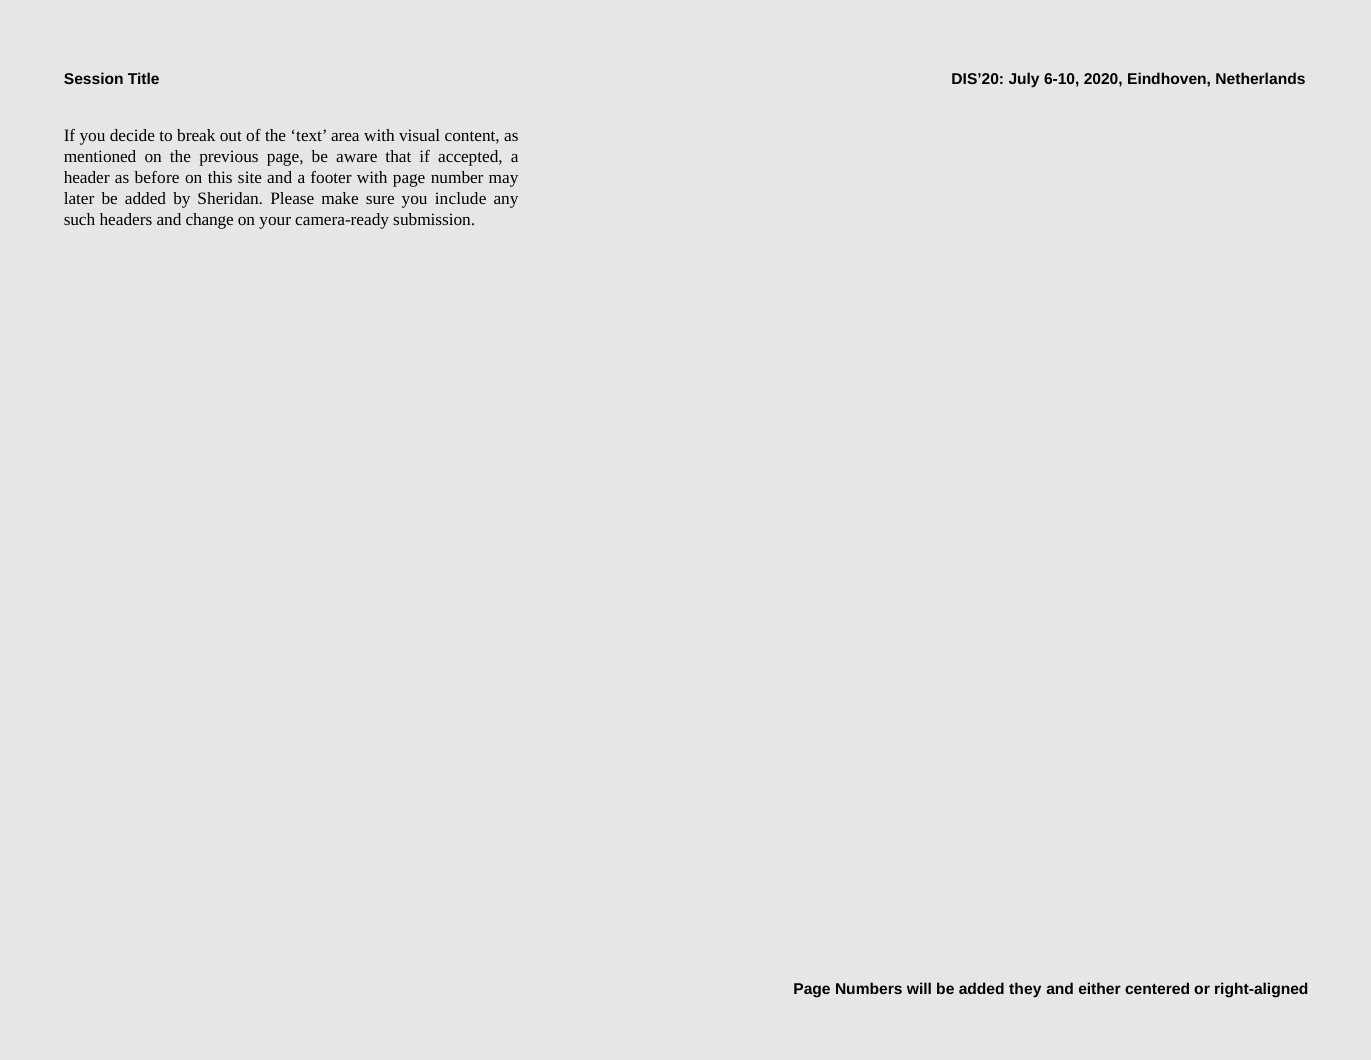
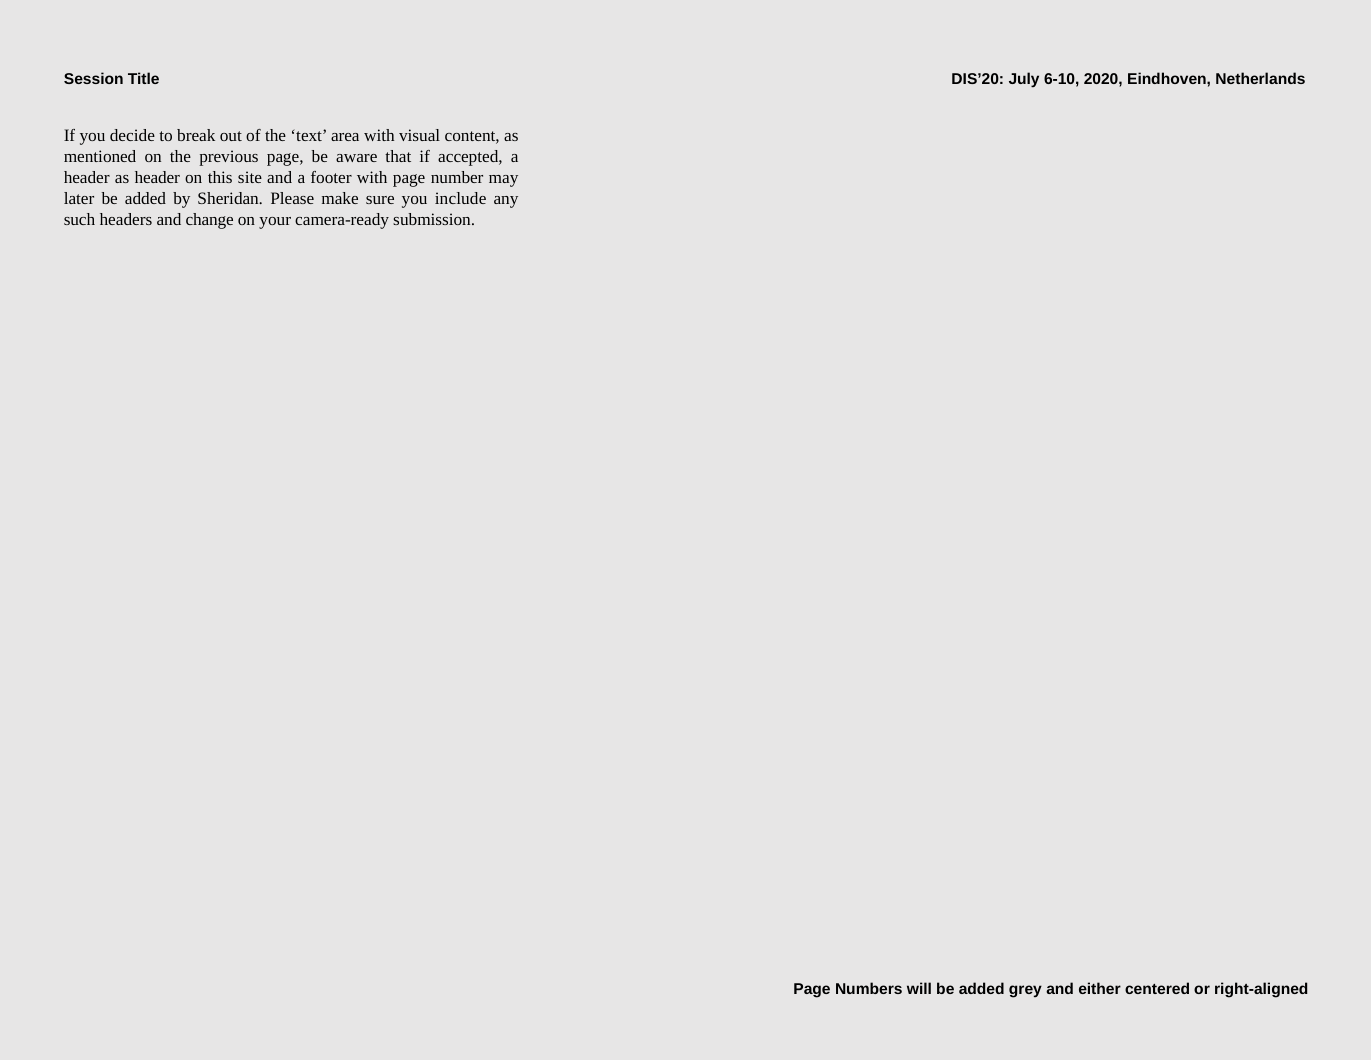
as before: before -> header (157, 178)
they: they -> grey (1025, 989)
